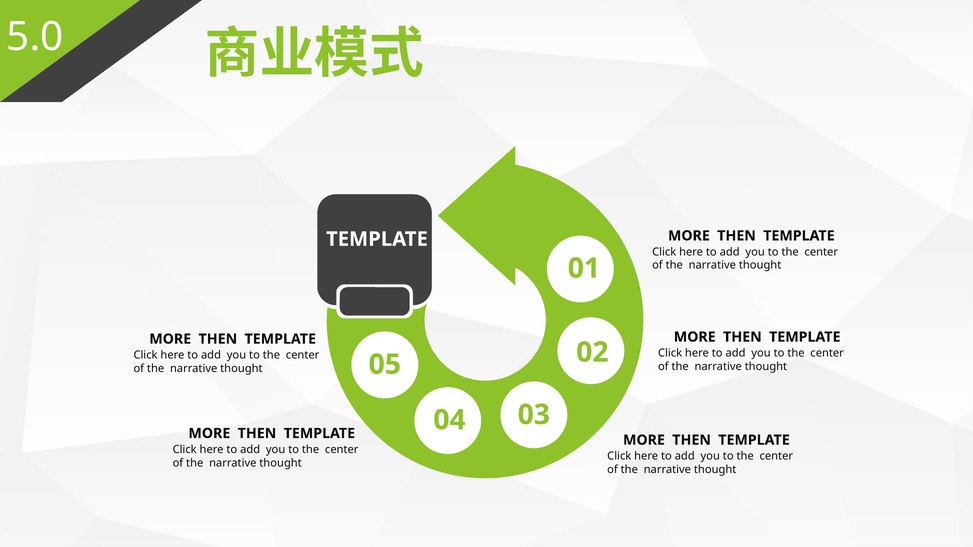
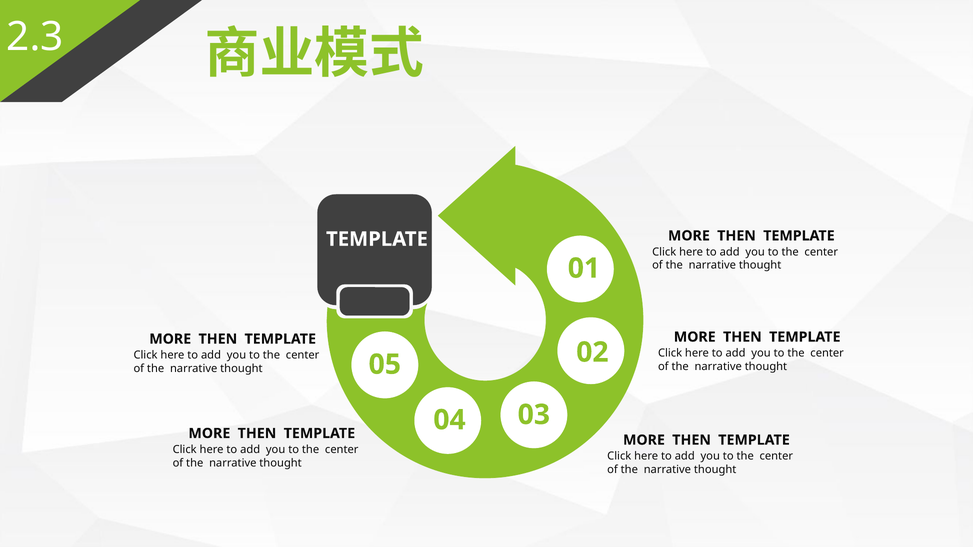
5.0: 5.0 -> 2.3 (35, 37)
